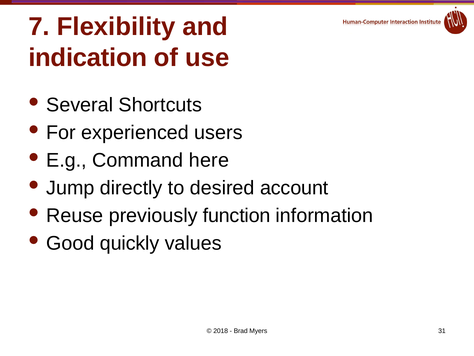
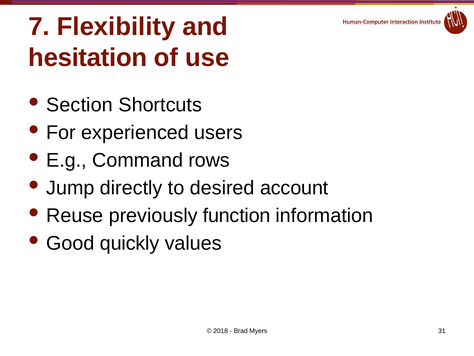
indication: indication -> hesitation (88, 57)
Several: Several -> Section (80, 105)
here: here -> rows (209, 160)
